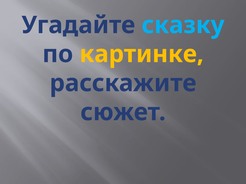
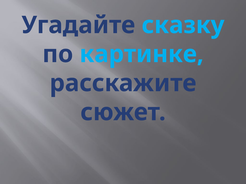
картинке colour: yellow -> light blue (142, 54)
